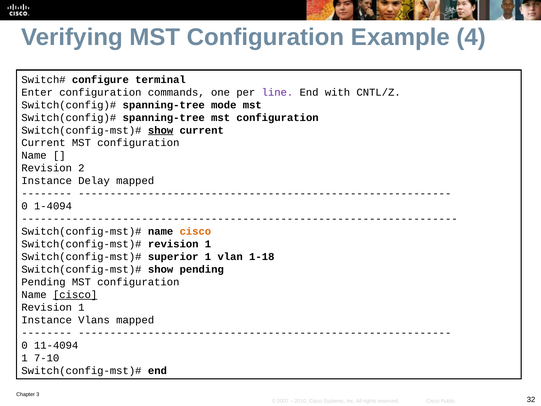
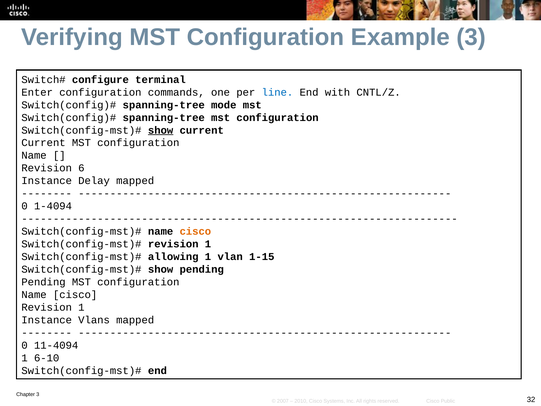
Example 4: 4 -> 3 (471, 37)
line colour: purple -> blue (277, 92)
2: 2 -> 6 (81, 168)
superior: superior -> allowing (173, 257)
1-18: 1-18 -> 1-15 (262, 257)
cisco underline: present -> none (75, 295)
7-10: 7-10 -> 6-10 (47, 358)
